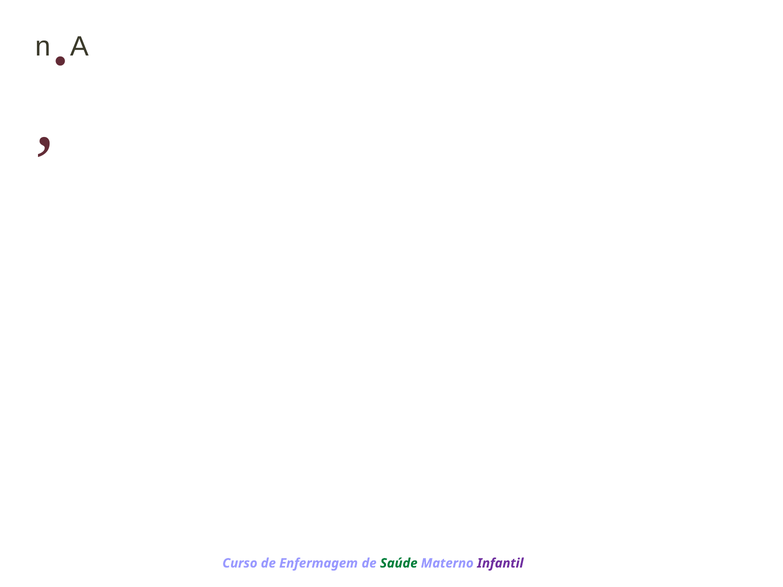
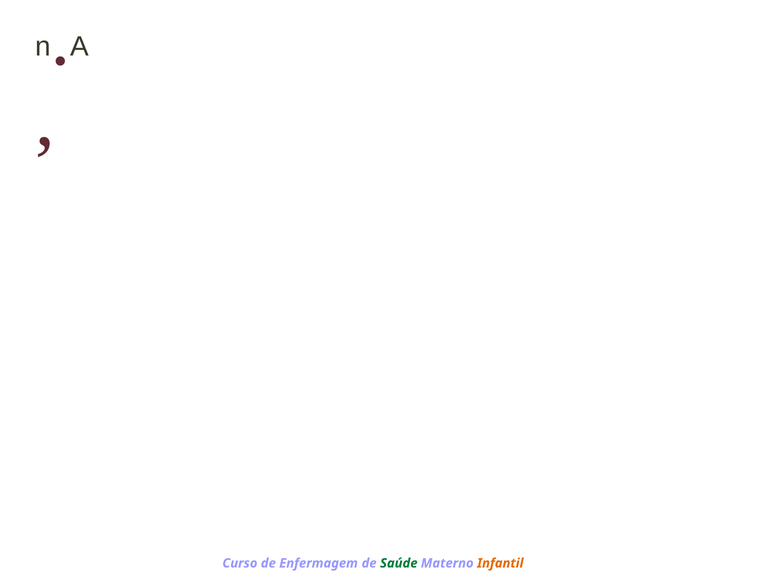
Infantil colour: purple -> orange (500, 563)
